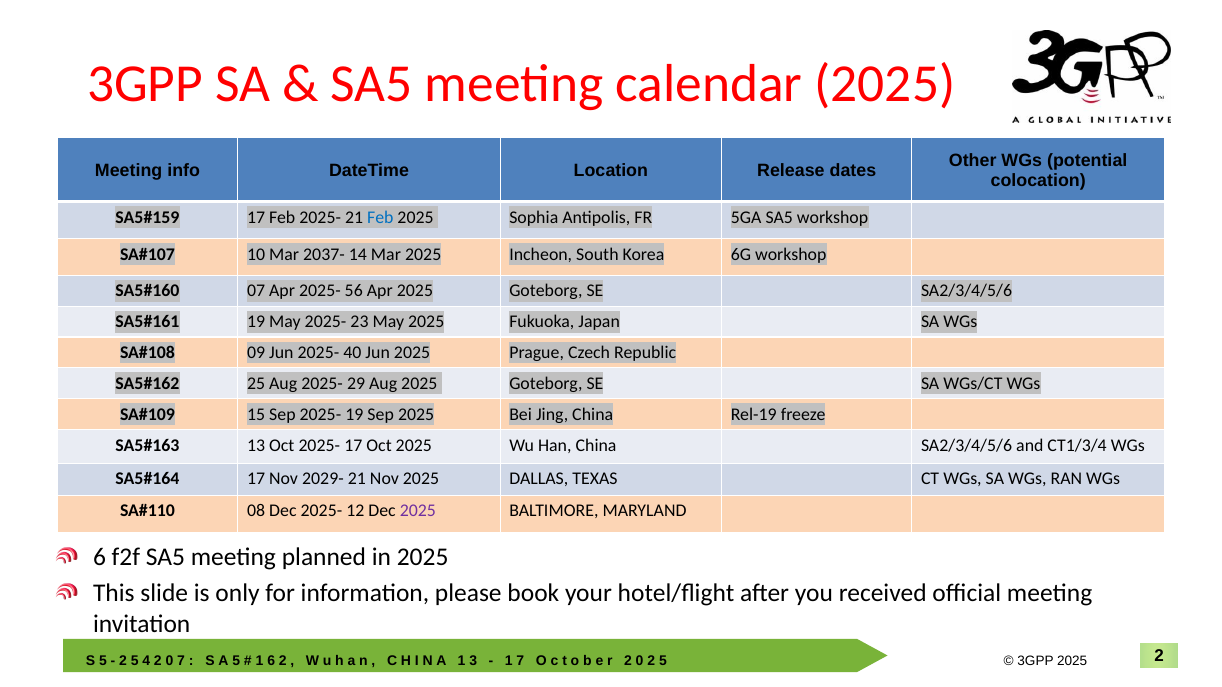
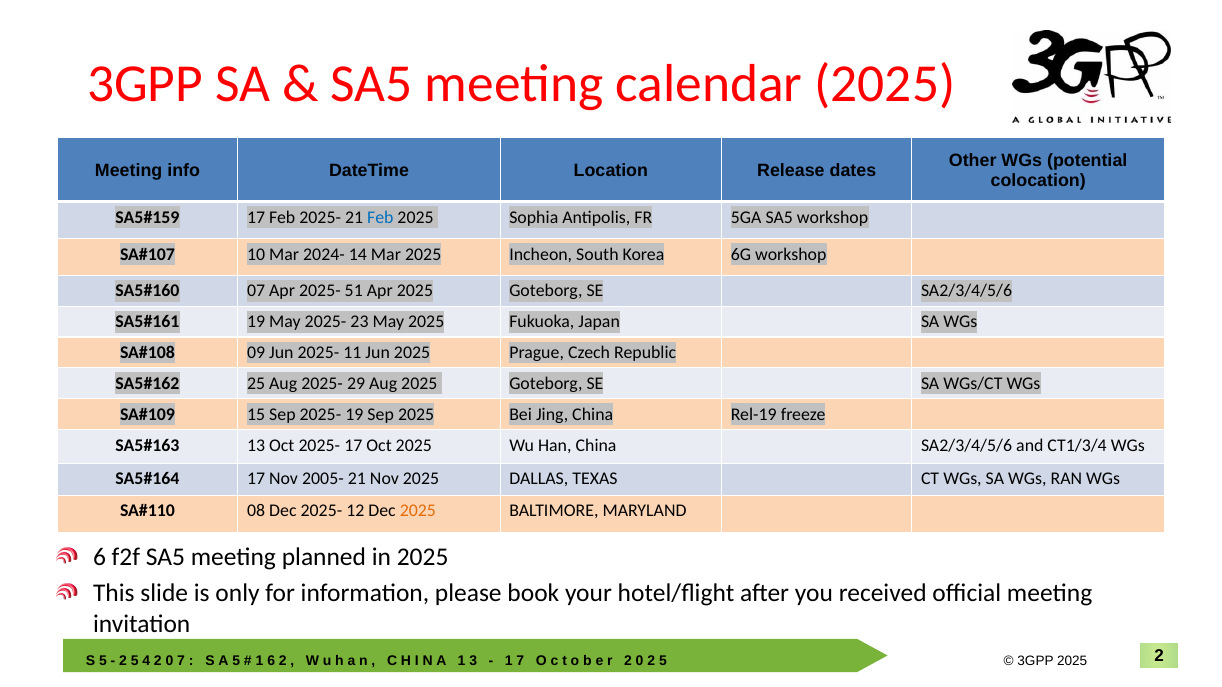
2037-: 2037- -> 2024- (324, 254)
56: 56 -> 51 (354, 291)
40: 40 -> 11 (352, 353)
2029-: 2029- -> 2005- (323, 479)
2025 colour: purple -> orange (418, 511)
